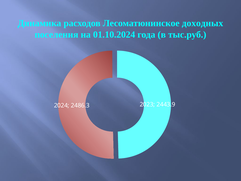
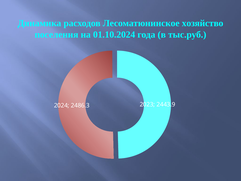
доходных: доходных -> хозяйство (203, 23)
